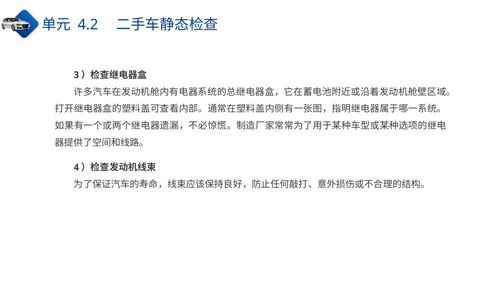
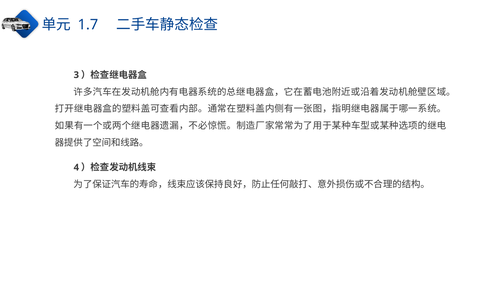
4.2: 4.2 -> 1.7 (88, 25)
